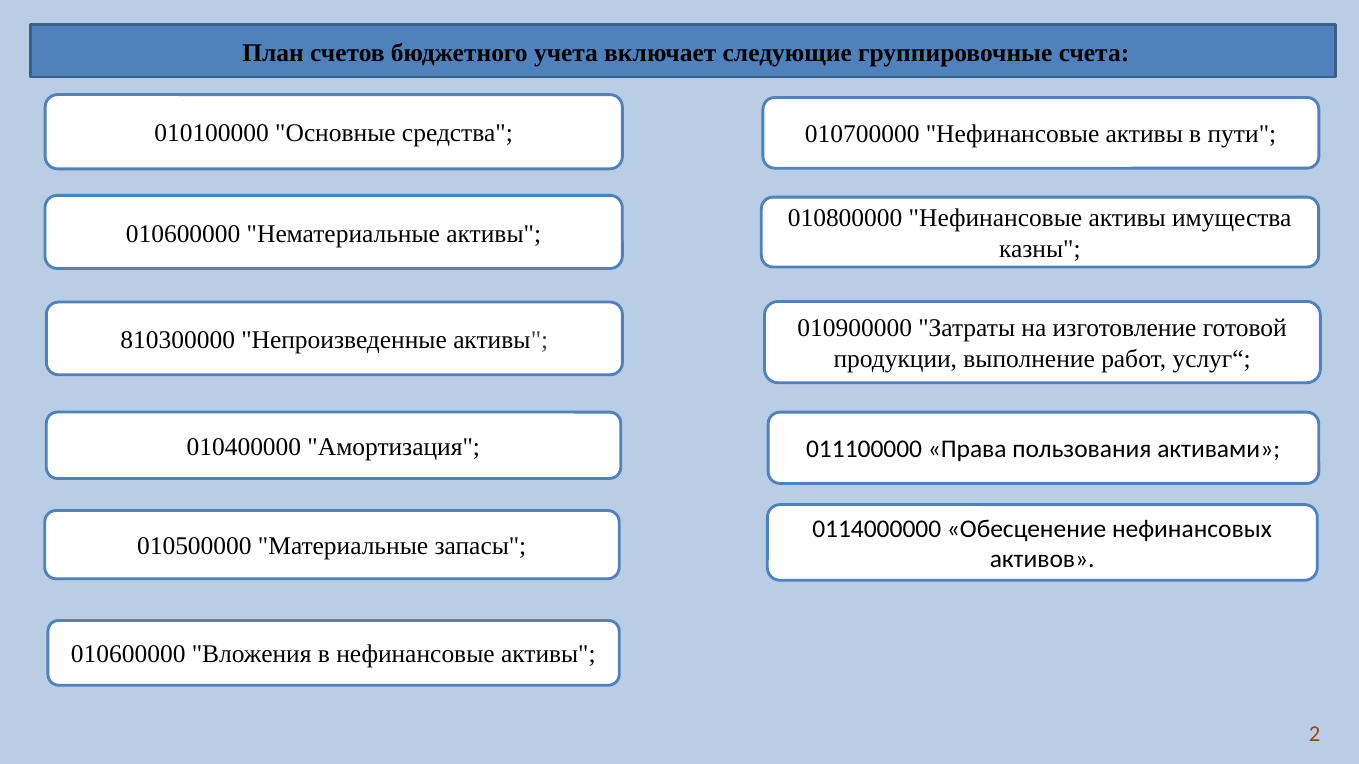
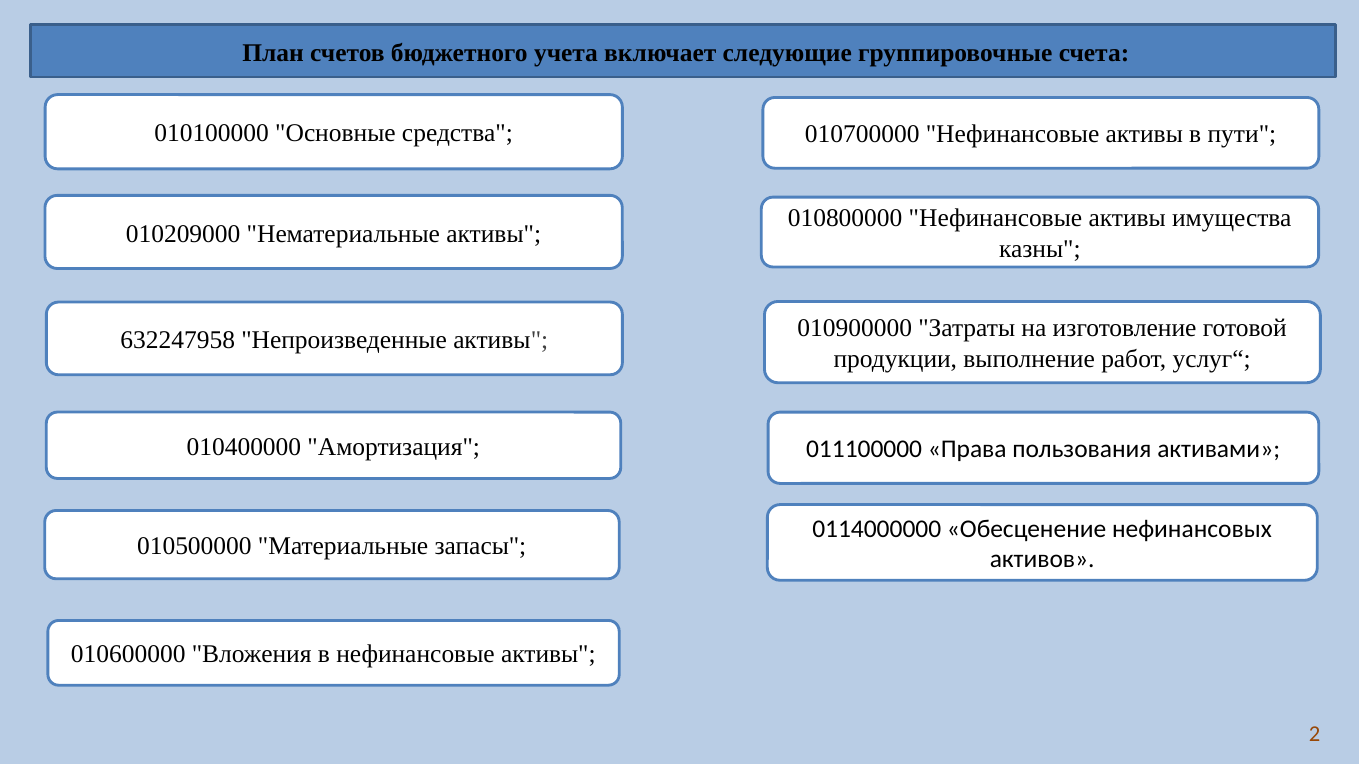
010600000: 010600000 -> 010209000 (183, 234)
810300000: 810300000 -> 632247958 (178, 340)
